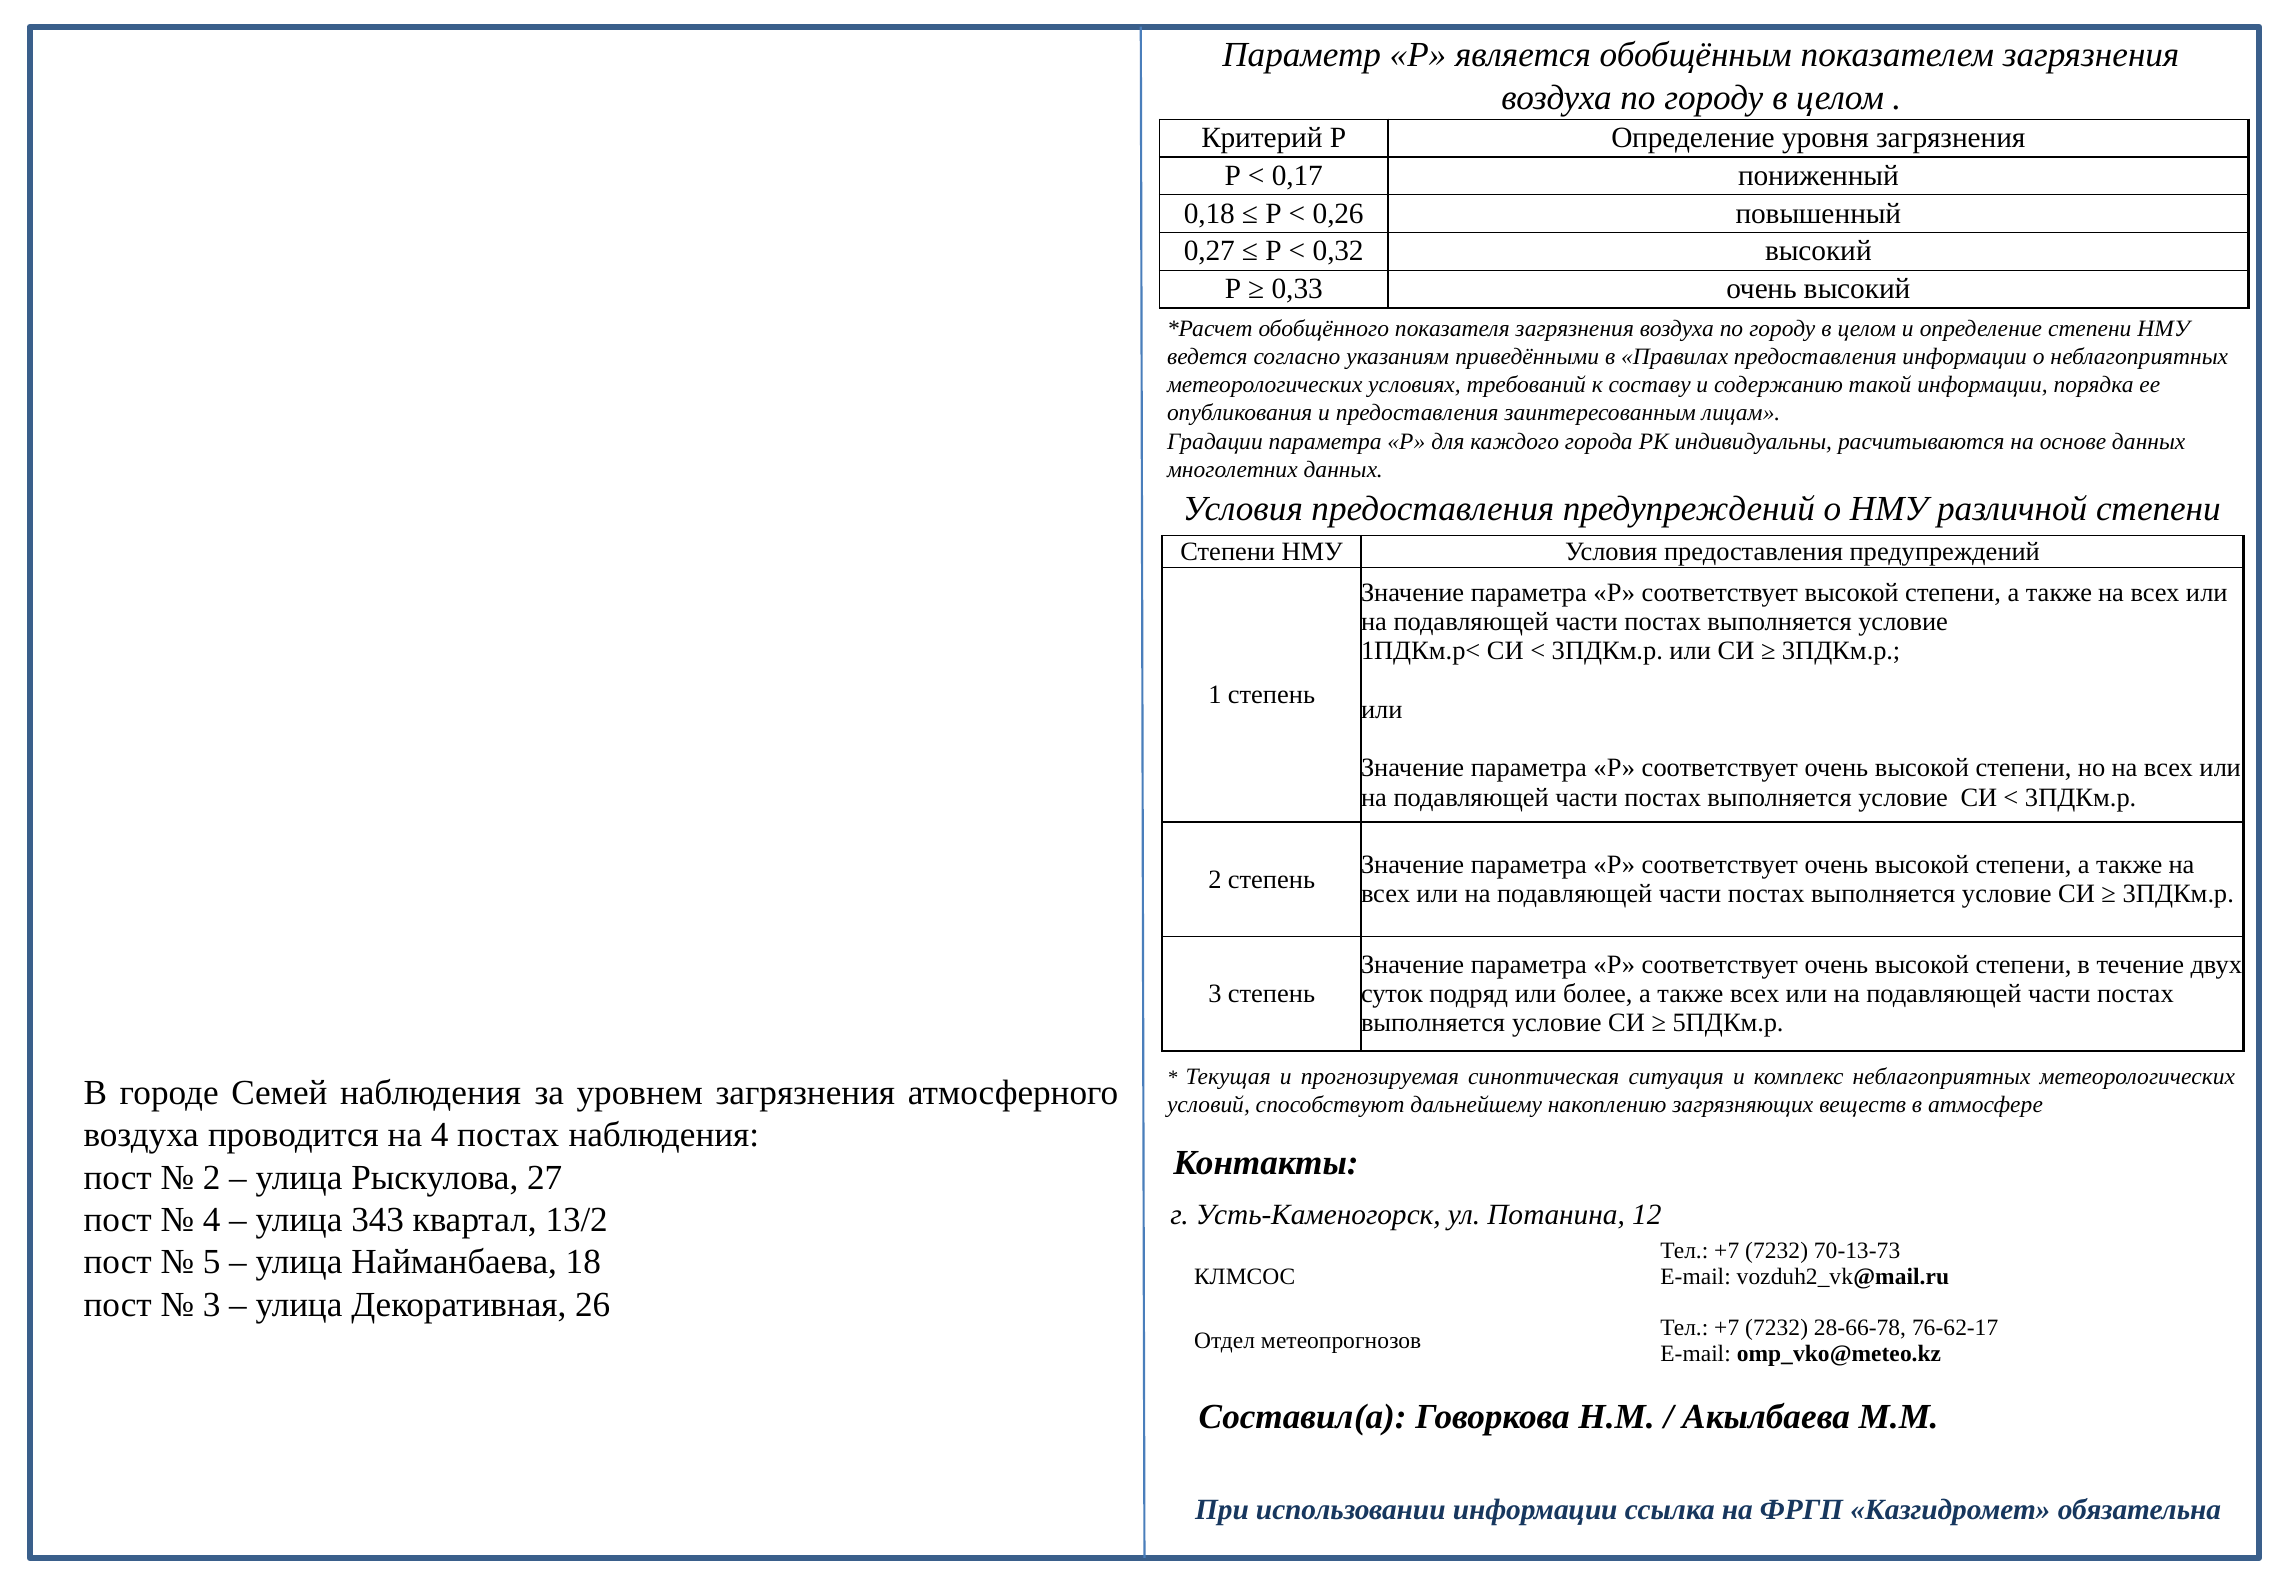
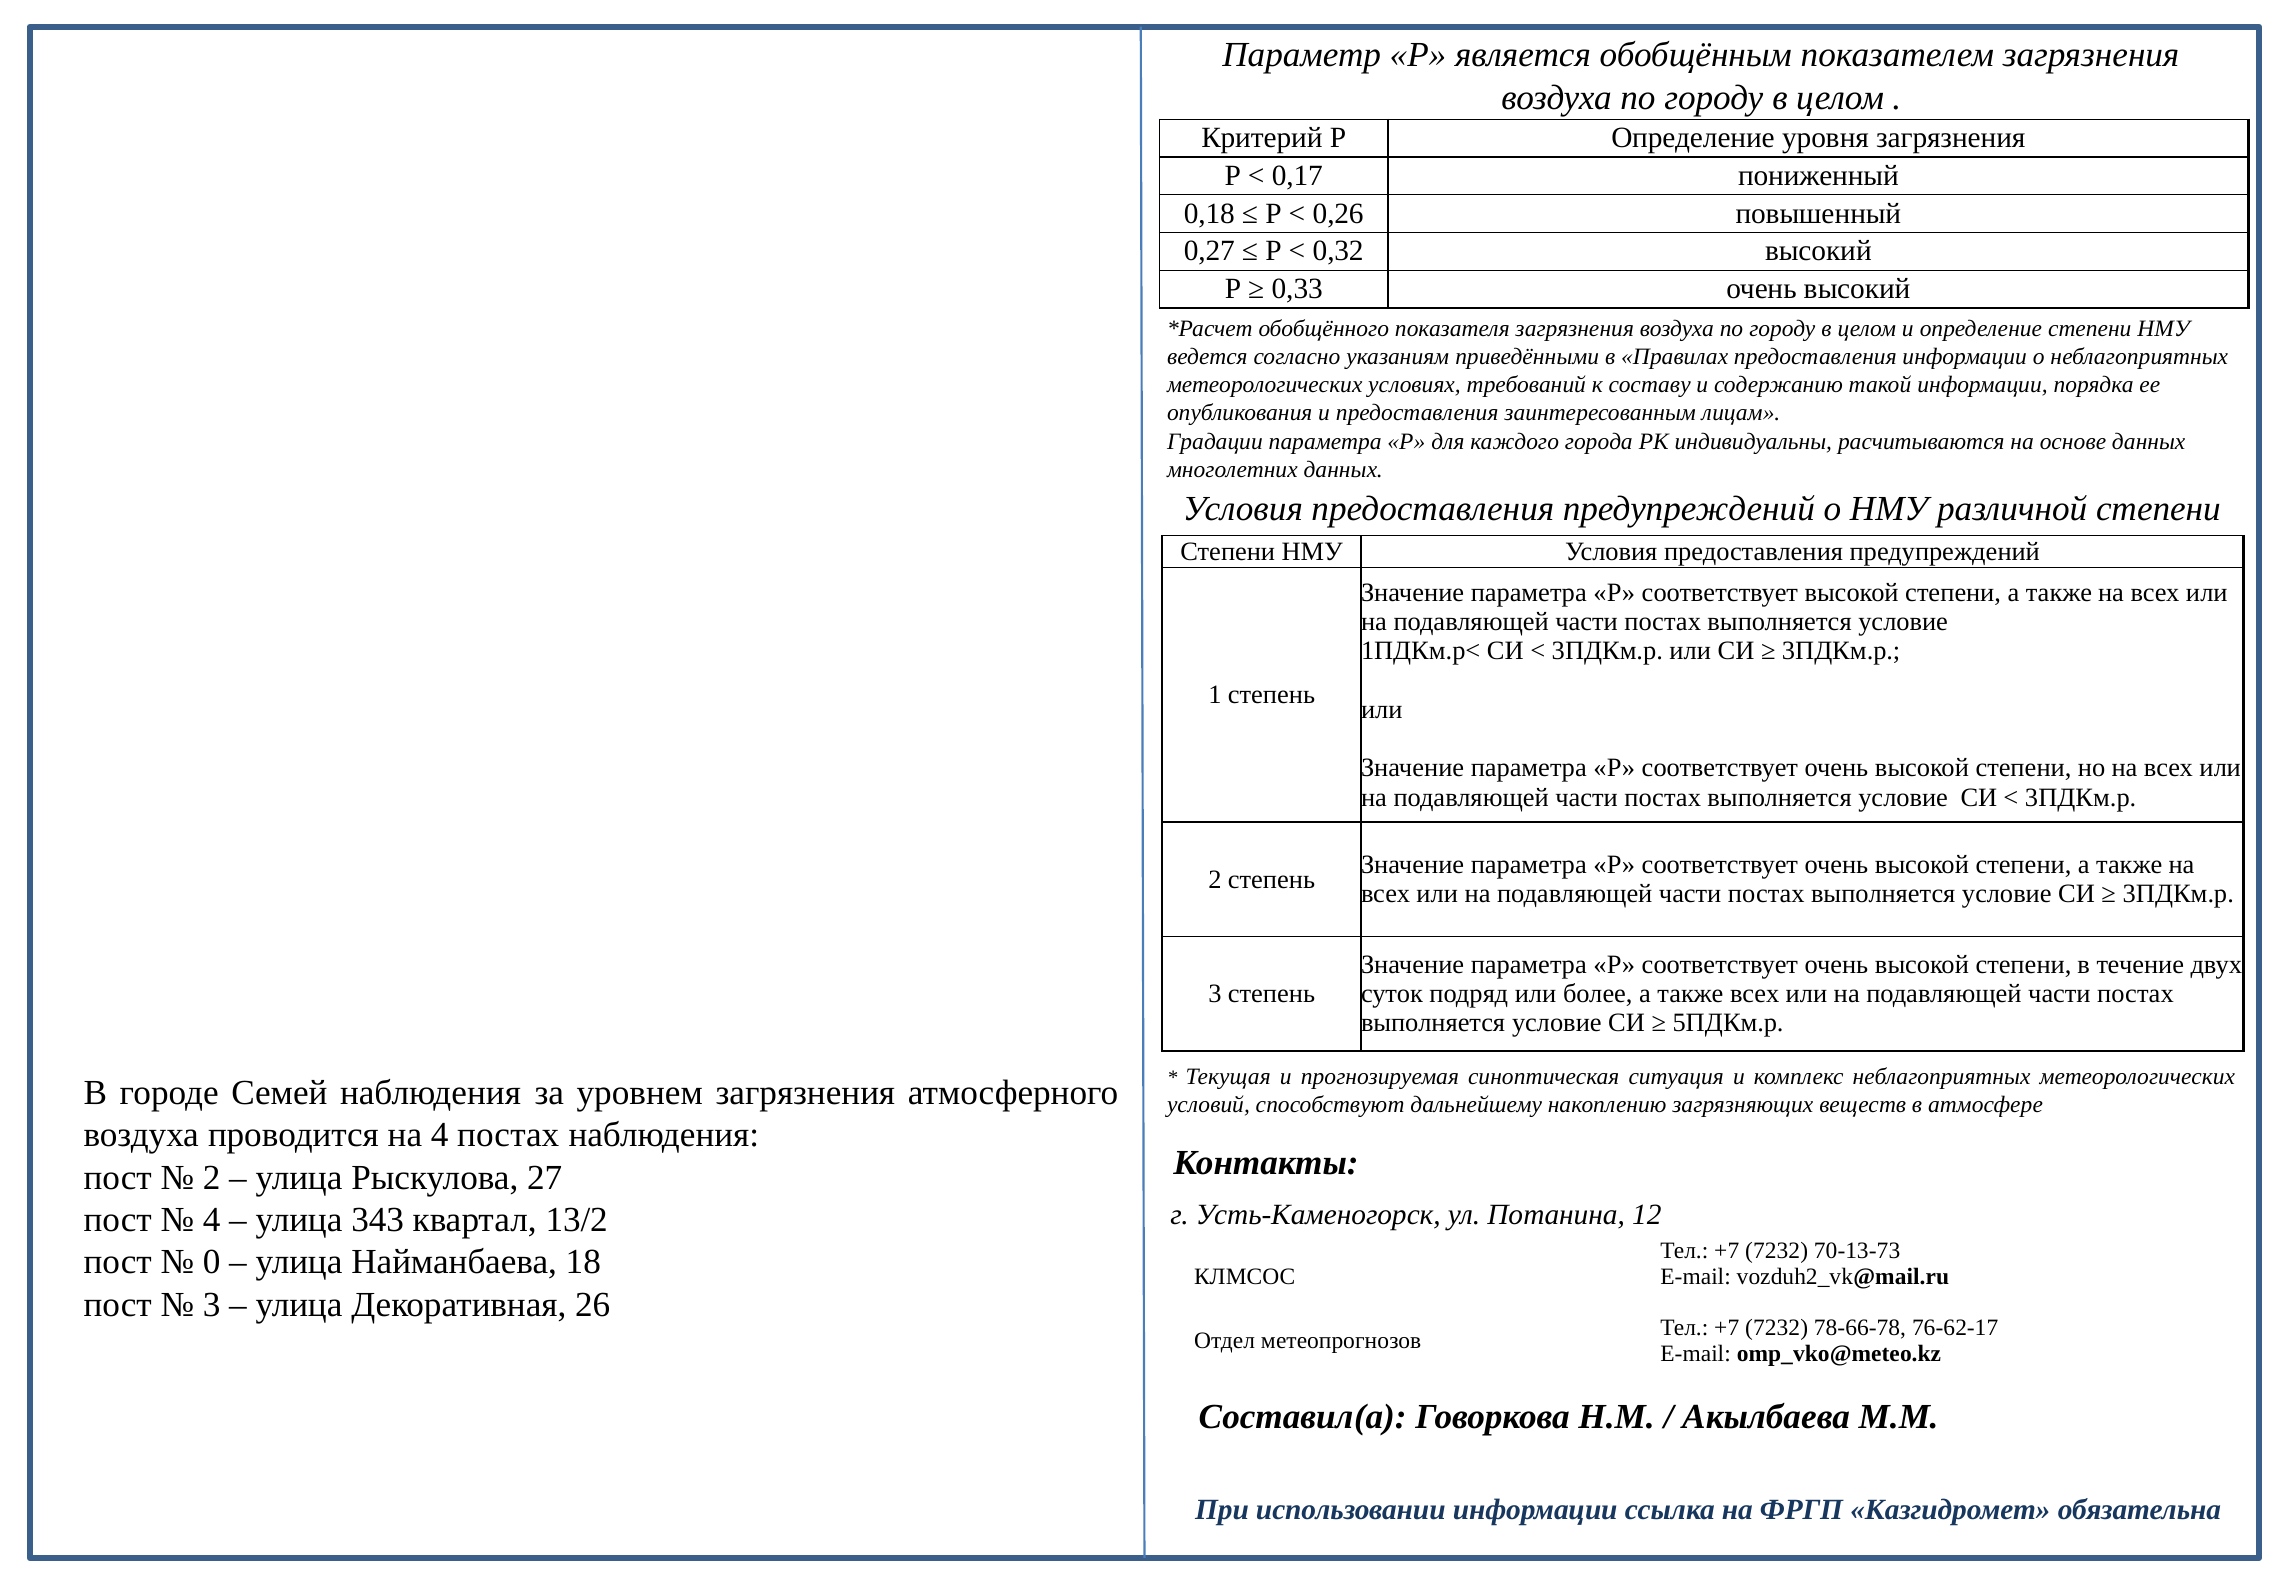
5: 5 -> 0 (212, 1262)
28-66-78: 28-66-78 -> 78-66-78 (1860, 1328)
